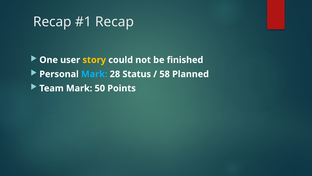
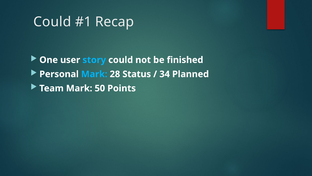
Recap: Recap -> Could (52, 22)
story colour: yellow -> light blue (94, 60)
58: 58 -> 34 (165, 74)
